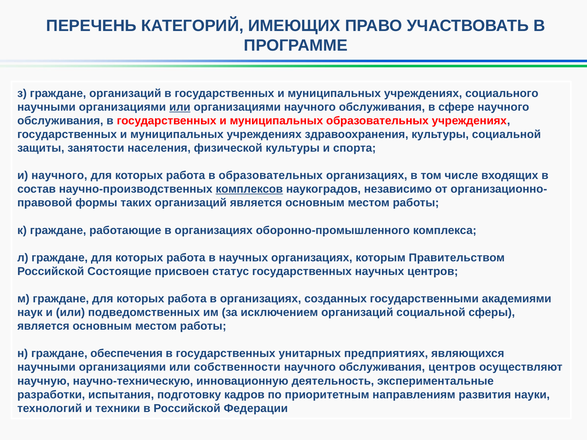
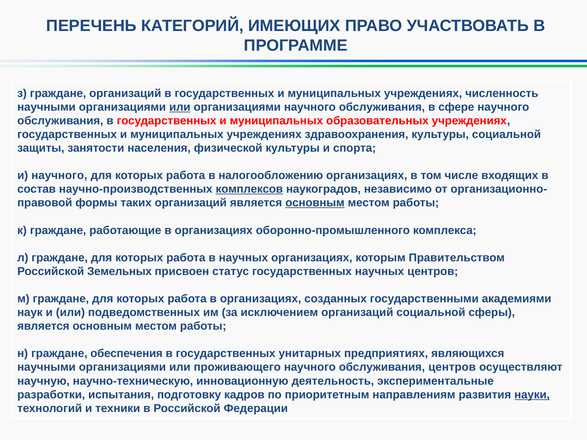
социального: социального -> численность (502, 93)
в образовательных: образовательных -> налогообложению (271, 176)
основным underline: none -> present (315, 203)
Состоящие: Состоящие -> Земельных (120, 271)
собственности: собственности -> проживающего (237, 367)
науки underline: none -> present (532, 395)
